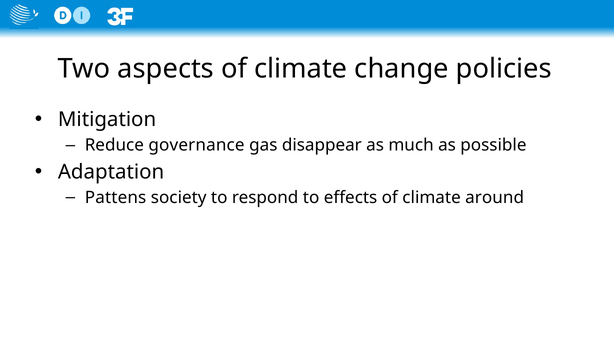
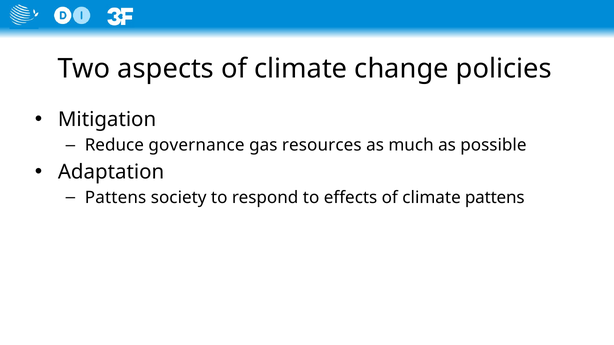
disappear: disappear -> resources (322, 146)
climate around: around -> pattens (495, 198)
